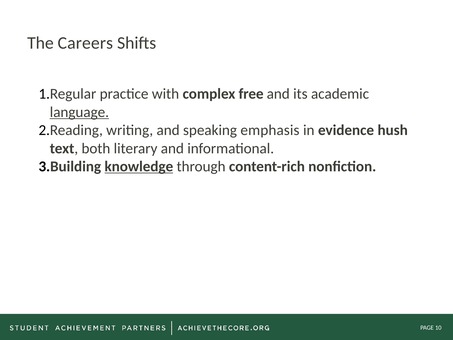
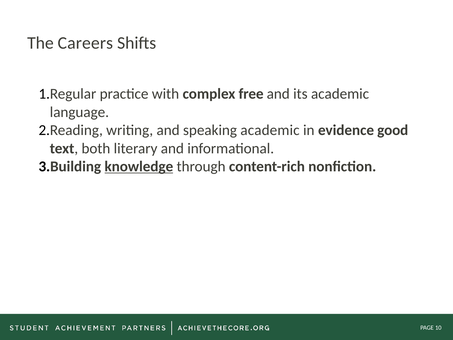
language underline: present -> none (79, 112)
speaking emphasis: emphasis -> academic (270, 130)
hush: hush -> good (393, 130)
